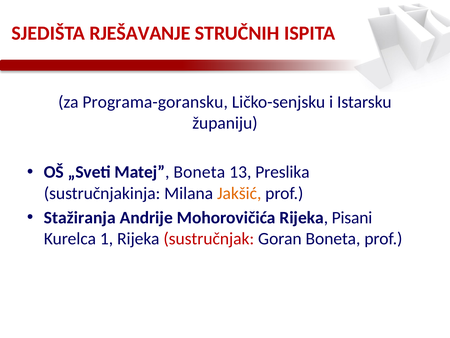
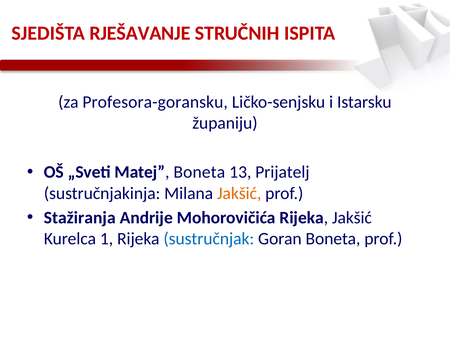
Programa-goransku: Programa-goransku -> Profesora-goransku (155, 102)
Preslika: Preslika -> Prijatelj (282, 172)
Rijeka Pisani: Pisani -> Jakšić (352, 217)
sustručnjak colour: red -> blue (209, 238)
